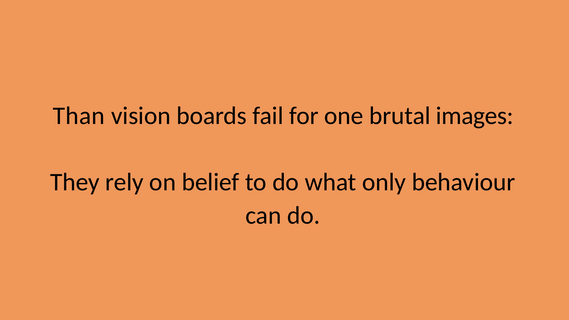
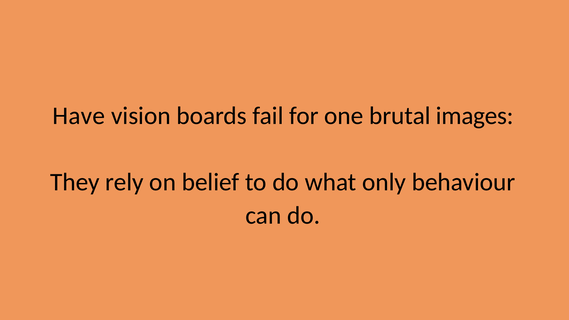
Than: Than -> Have (79, 116)
